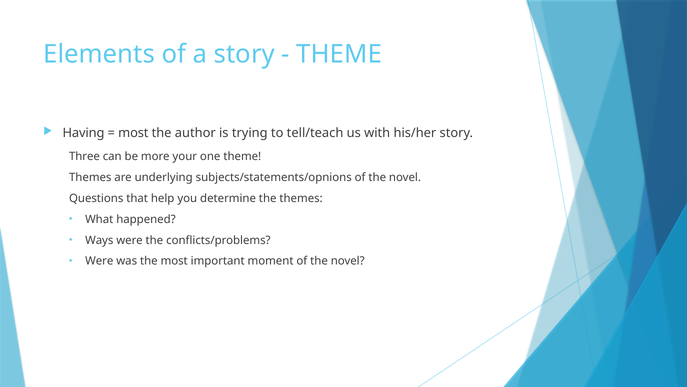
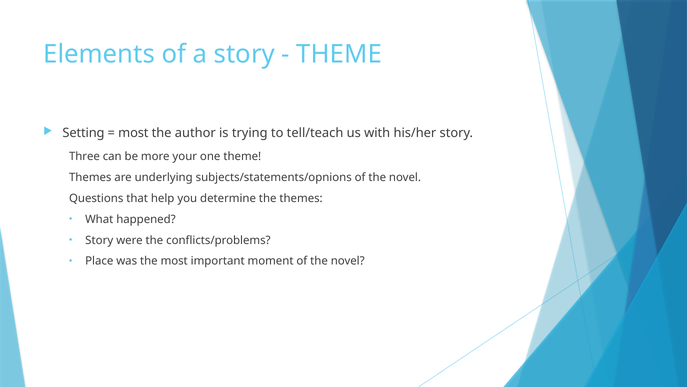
Having: Having -> Setting (84, 133)
Ways: Ways -> Story (99, 240)
Were: Were -> Place (99, 261)
